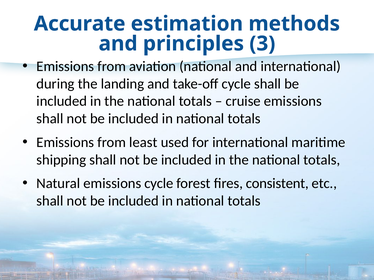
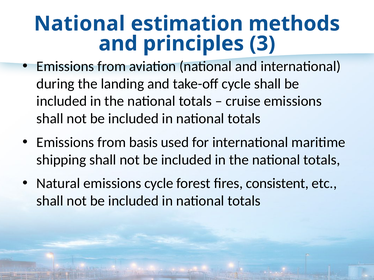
Accurate: Accurate -> National (79, 24)
least: least -> basis (143, 143)
